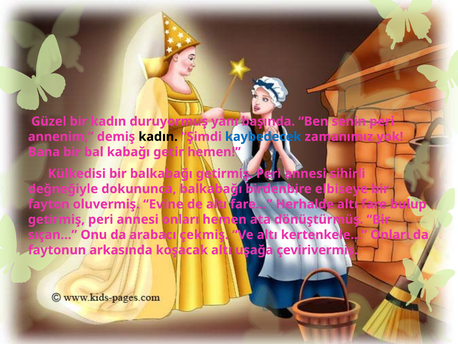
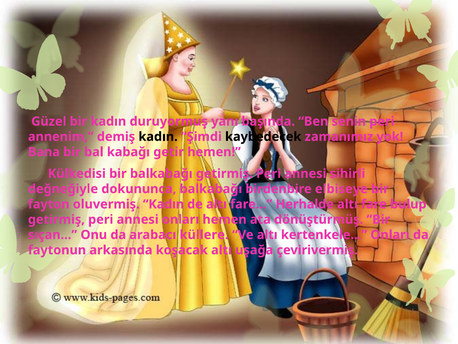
kaybedecek colour: blue -> black (263, 136)
oluvermiş Evine: Evine -> Kadın (163, 204)
çekmiş: çekmiş -> küllere (204, 234)
